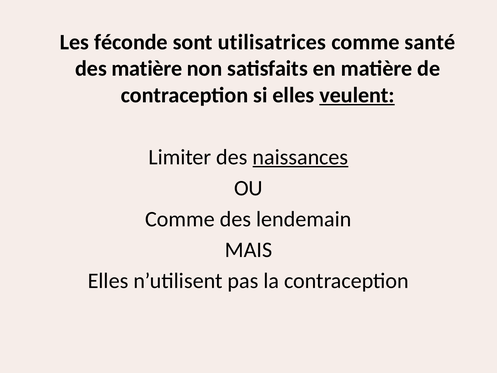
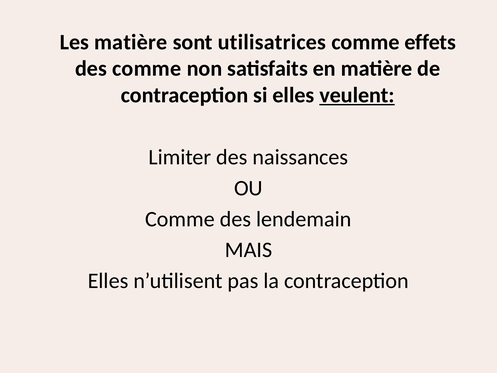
Les féconde: féconde -> matière (131, 42)
santé: santé -> effets (430, 42)
des matière: matière -> comme (147, 69)
naissances underline: present -> none (300, 157)
